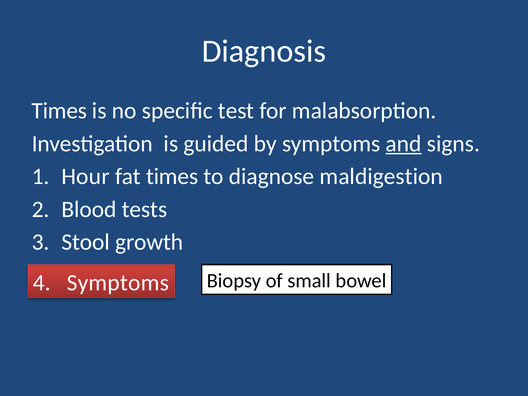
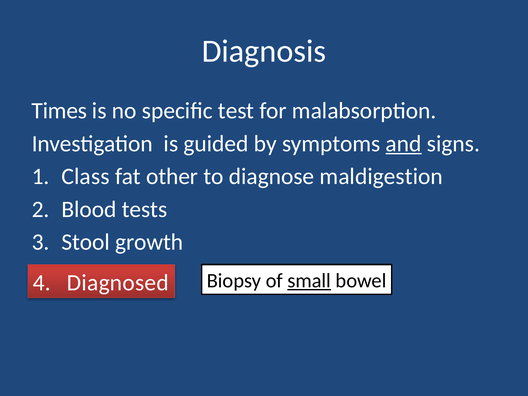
Hour: Hour -> Class (86, 176)
fat times: times -> other (172, 176)
4 Symptoms: Symptoms -> Diagnosed (118, 283)
small underline: none -> present (309, 281)
